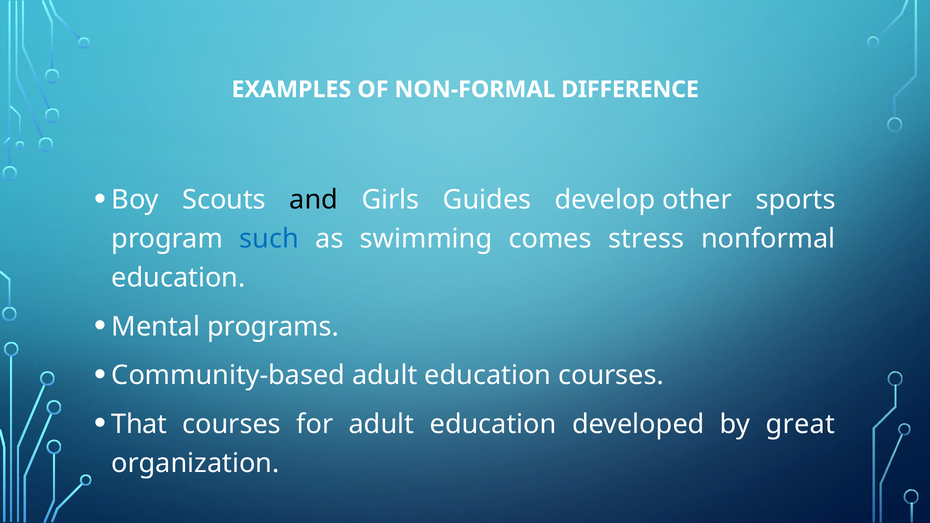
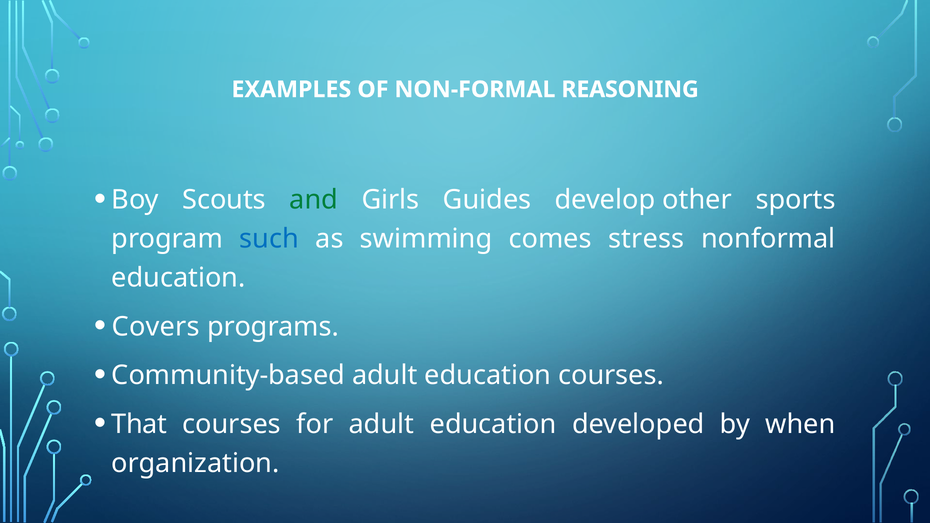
DIFFERENCE: DIFFERENCE -> REASONING (630, 89)
and colour: black -> green (314, 200)
Mental: Mental -> Covers (156, 327)
great: great -> when (800, 424)
